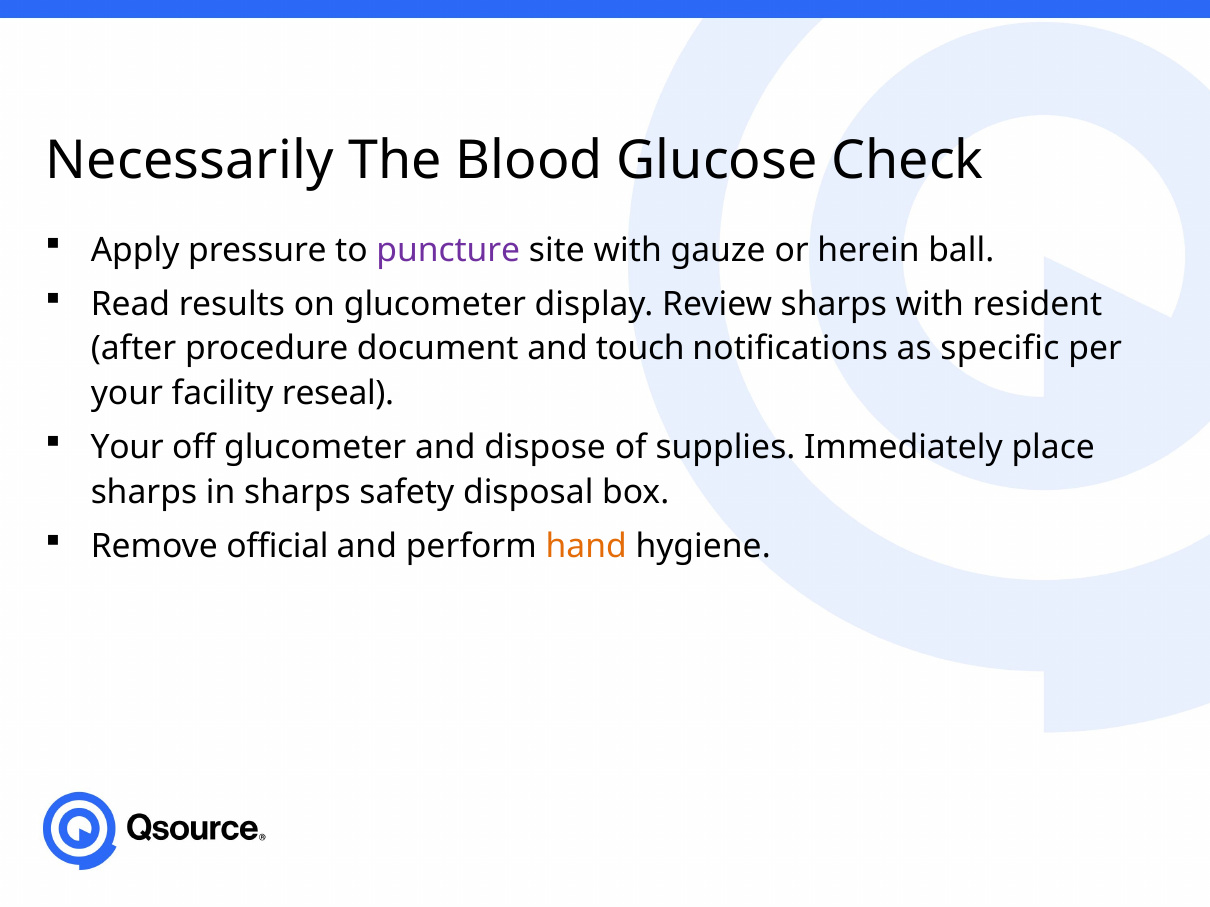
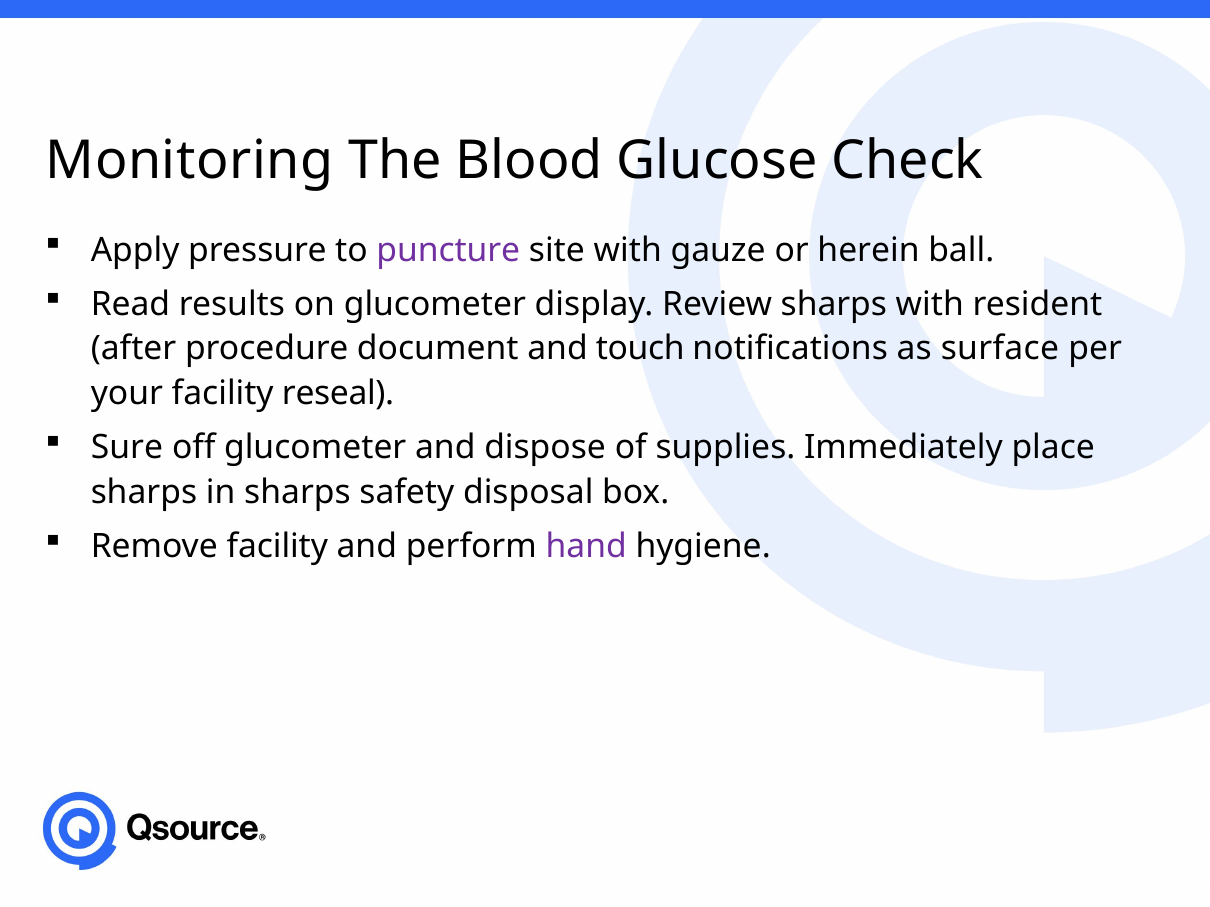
Necessarily: Necessarily -> Monitoring (190, 161)
specific: specific -> surface (1000, 349)
Your: Your -> Sure (127, 448)
Remove official: official -> facility (277, 547)
hand colour: orange -> purple (586, 547)
